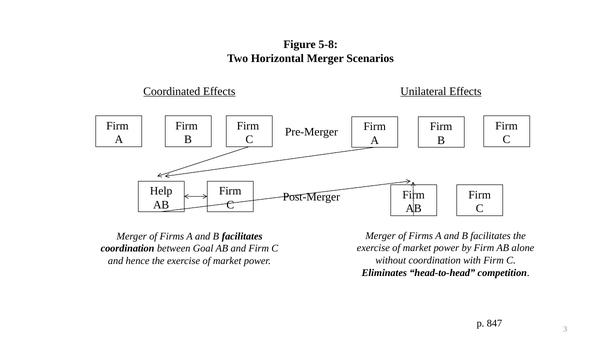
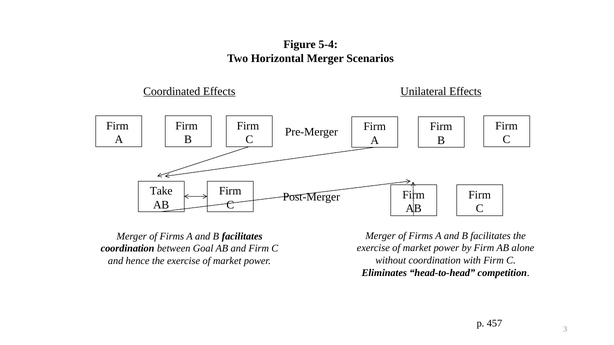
5-8: 5-8 -> 5-4 (328, 44)
Help: Help -> Take (161, 191)
847: 847 -> 457 (494, 324)
